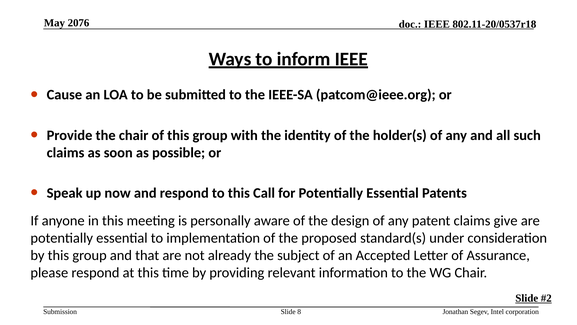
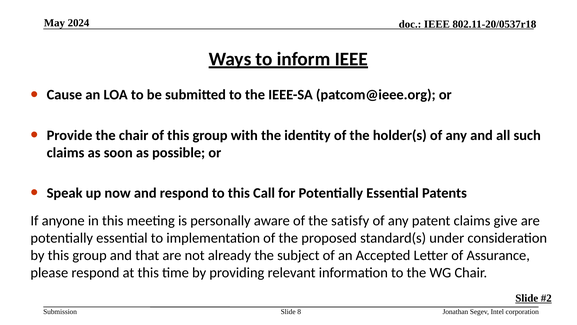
2076: 2076 -> 2024 (78, 23)
design: design -> satisfy (350, 221)
